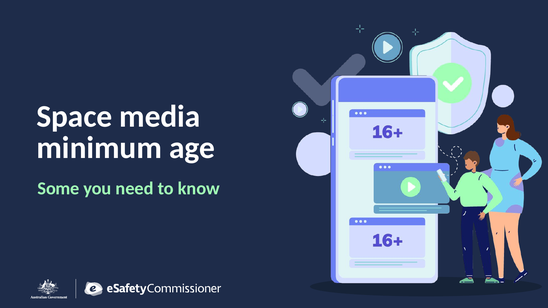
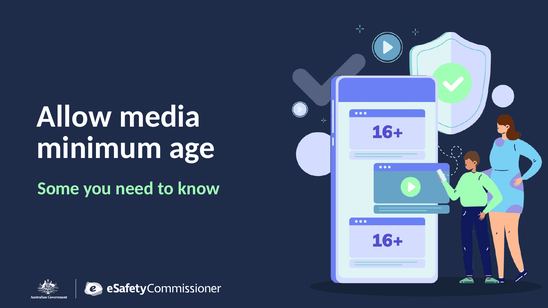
Space: Space -> Allow (74, 116)
